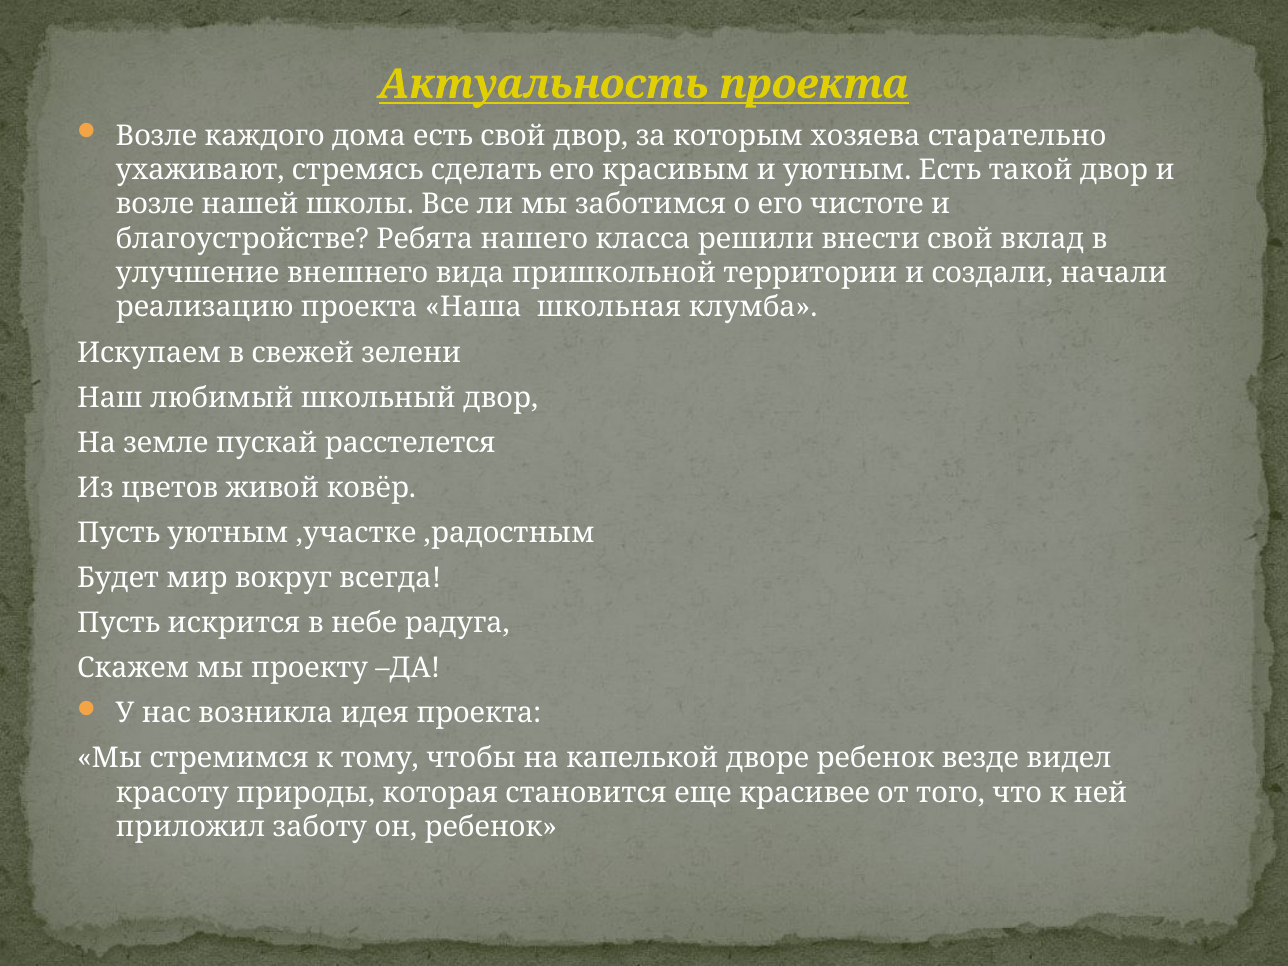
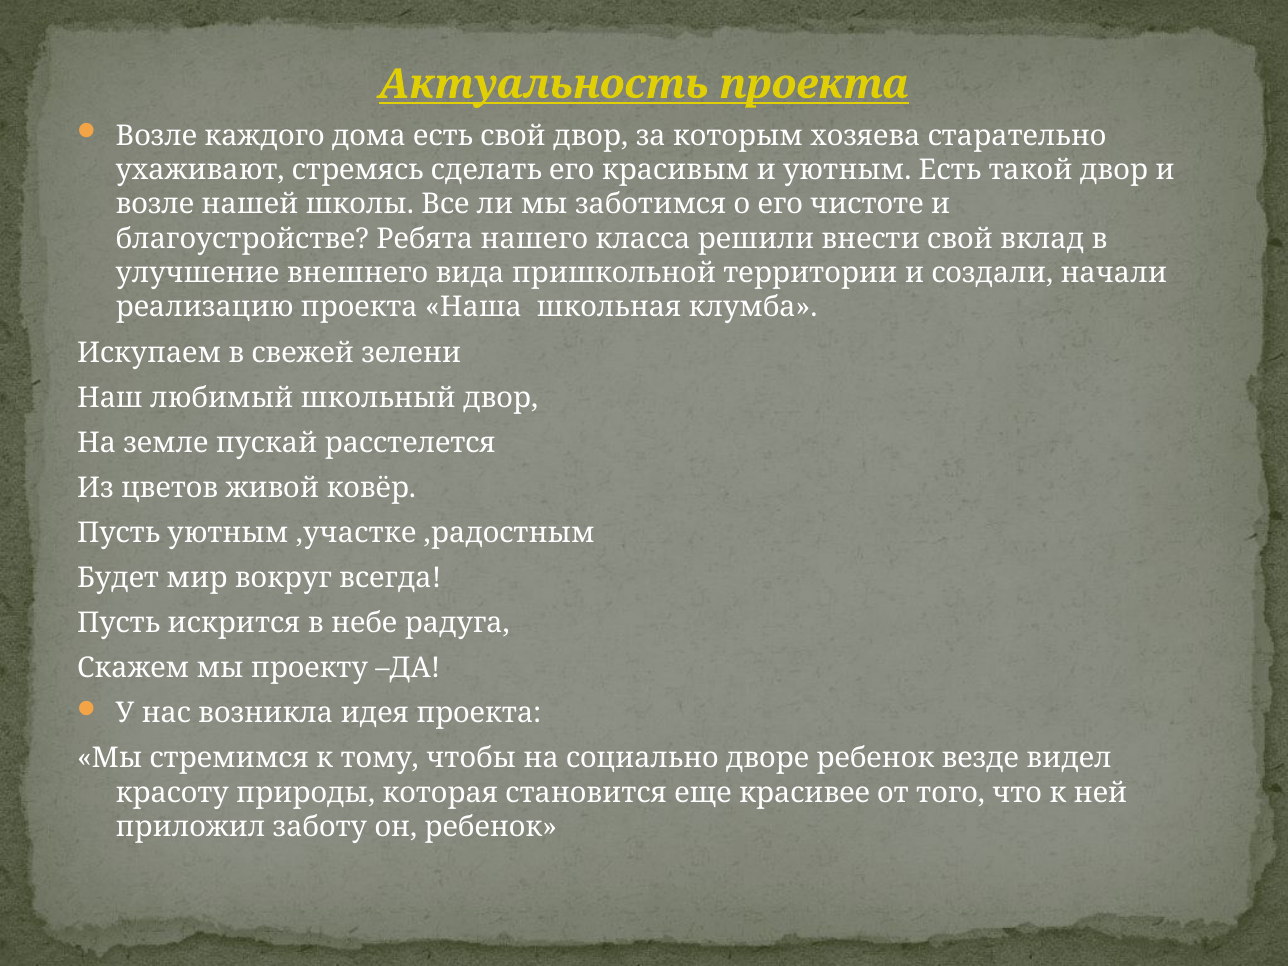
капелькой: капелькой -> социально (642, 758)
